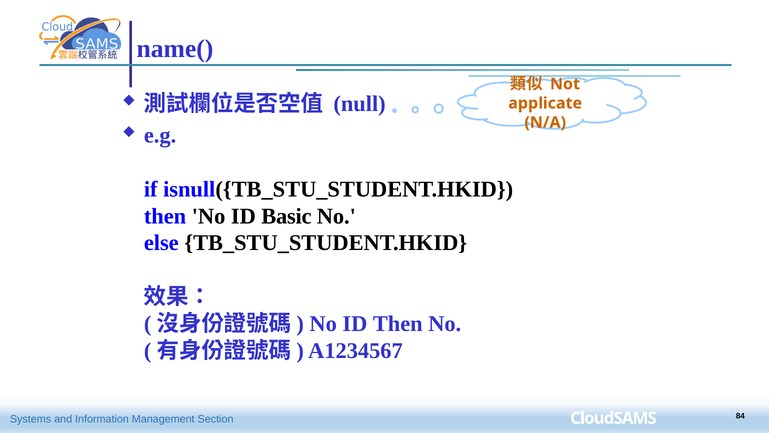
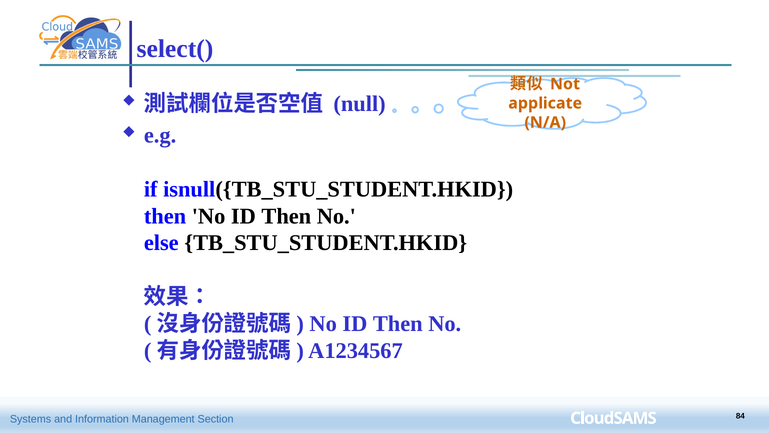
name(: name( -> select( (175, 49)
then No ID Basic: Basic -> Then (286, 216)
